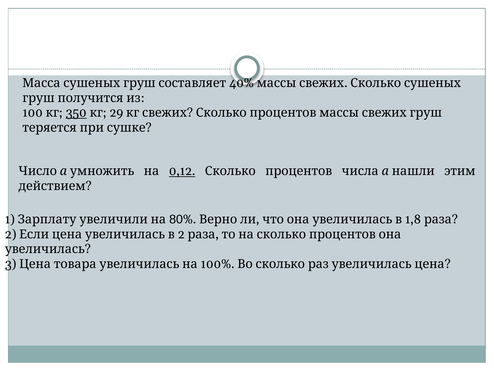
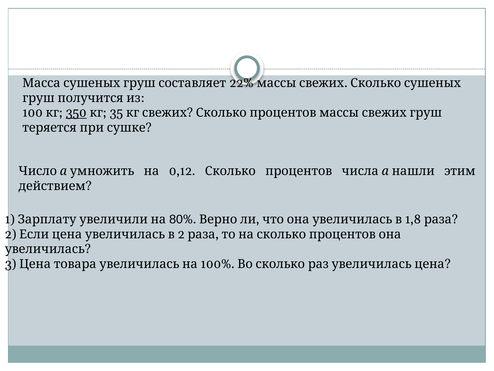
40%: 40% -> 22% (242, 83)
29: 29 -> 35 (116, 113)
0,12 underline: present -> none (182, 171)
